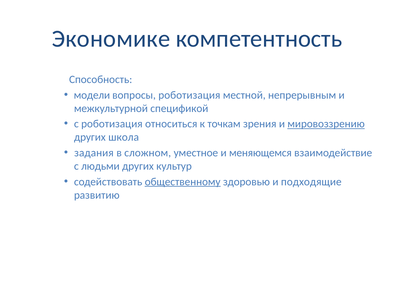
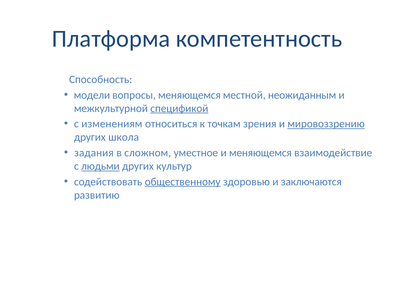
Экономике: Экономике -> Платформа (111, 39)
вопросы роботизация: роботизация -> меняющемся (189, 95)
непрерывным: непрерывным -> неожиданным (302, 95)
спецификой underline: none -> present (179, 108)
с роботизация: роботизация -> изменениям (112, 124)
людьми underline: none -> present (100, 166)
подходящие: подходящие -> заключаются (311, 182)
